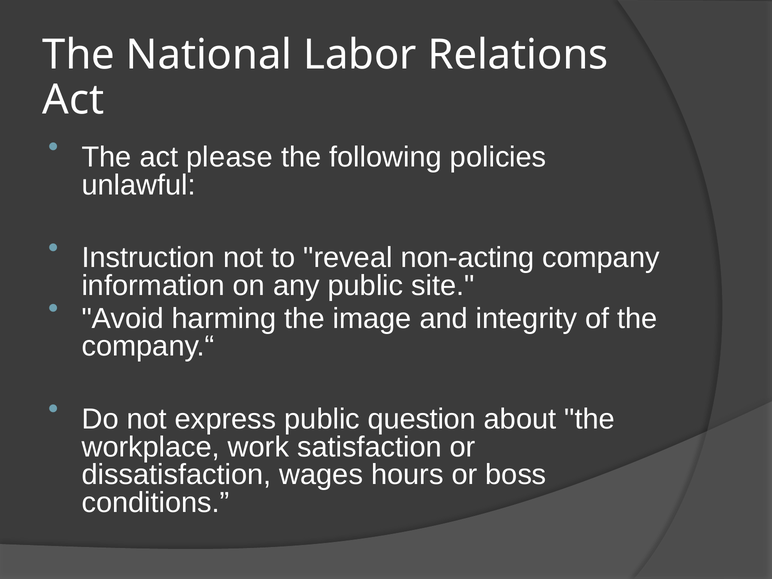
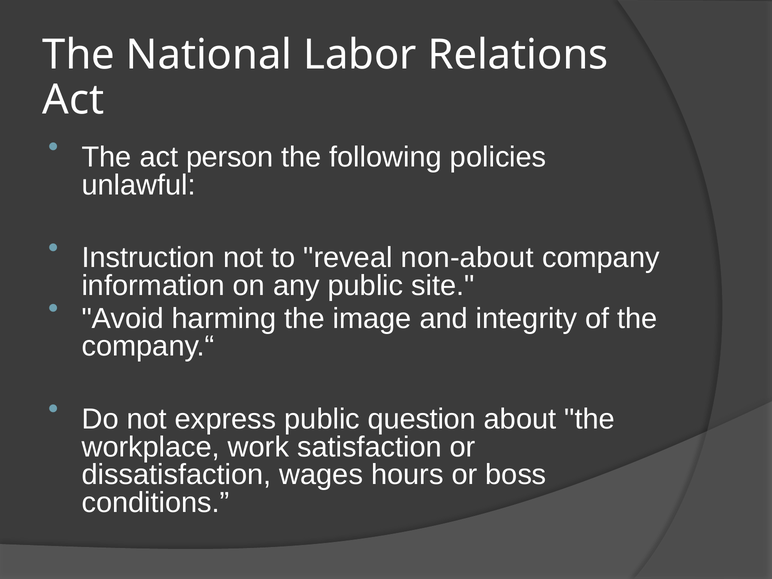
please: please -> person (230, 157)
non-acting: non-acting -> non-about (467, 258)
